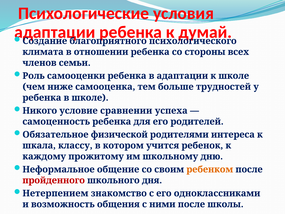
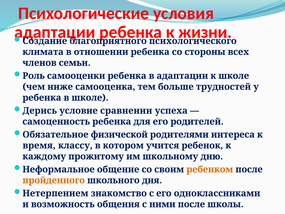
думай: думай -> жизни (205, 32)
Никого: Никого -> Дерись (40, 111)
шкала: шкала -> время (39, 145)
пройденного colour: red -> orange (54, 180)
